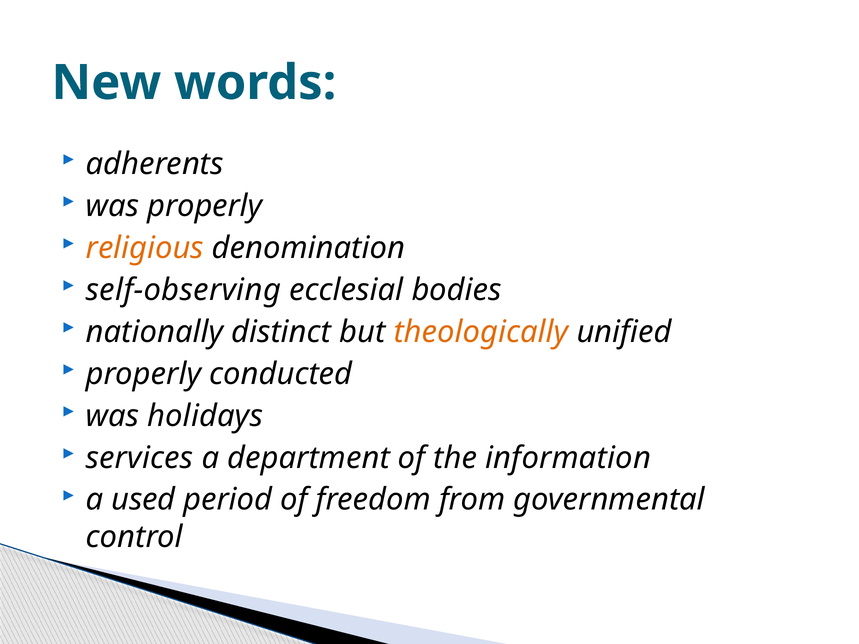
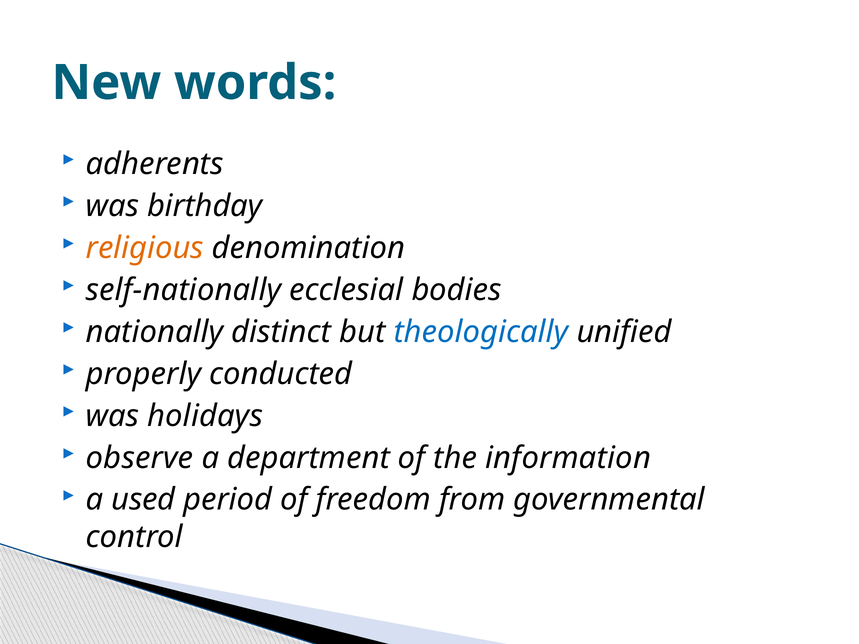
was properly: properly -> birthday (205, 206)
self-observing: self-observing -> self-nationally (183, 290)
theologically colour: orange -> blue (481, 332)
services: services -> observe (140, 458)
